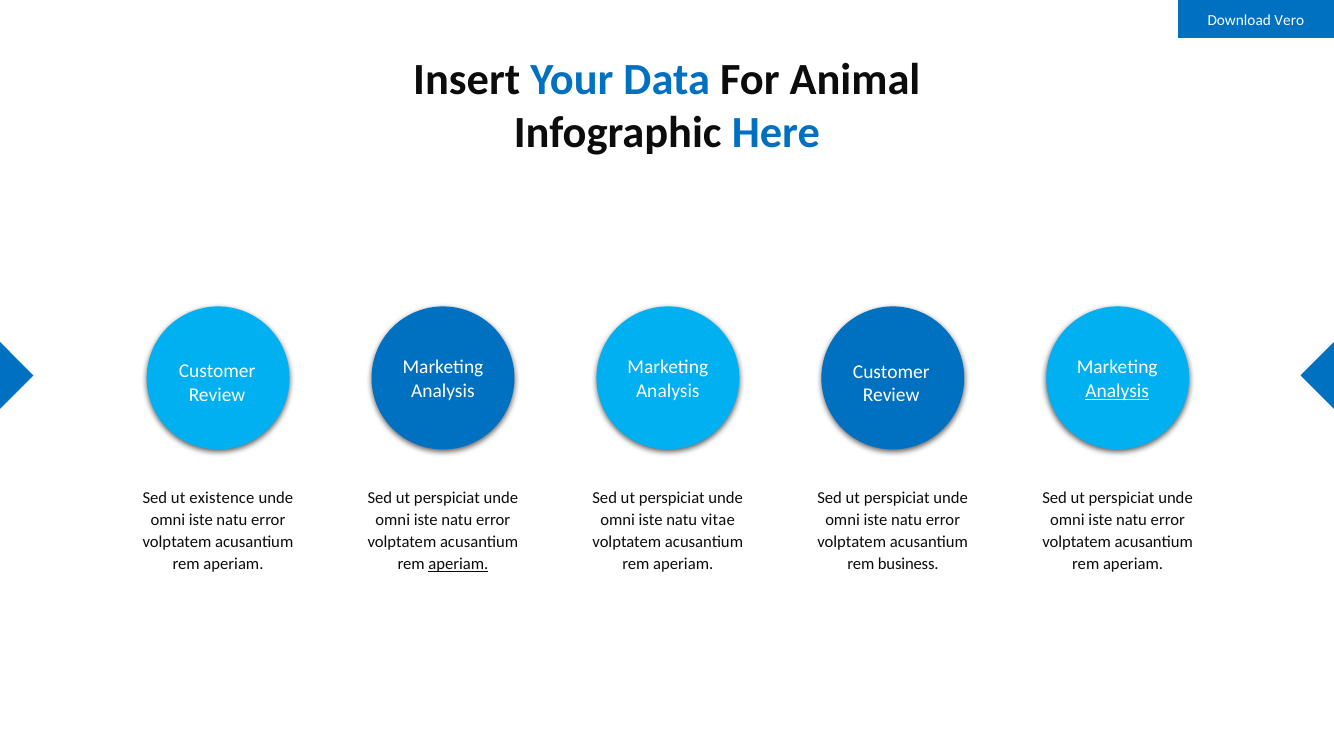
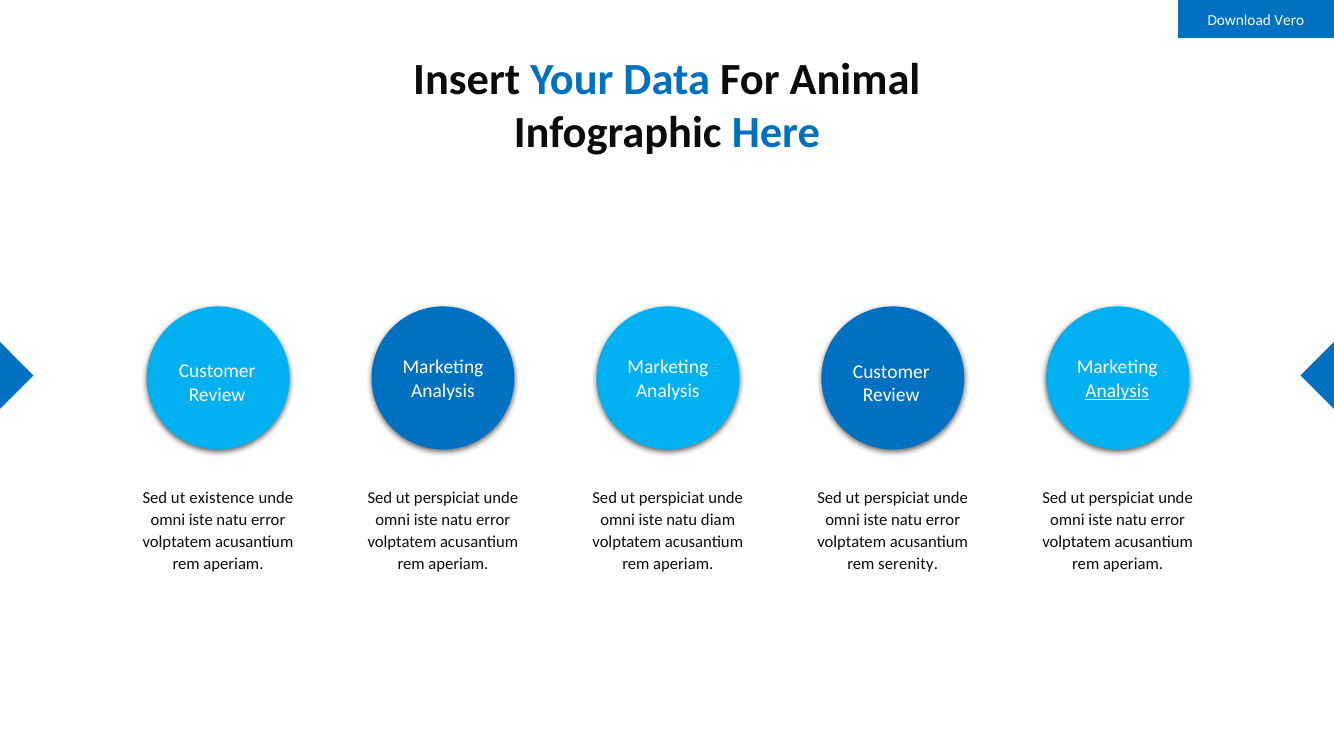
vitae: vitae -> diam (718, 520)
aperiam underline: present -> none (458, 564)
business: business -> serenity (908, 564)
